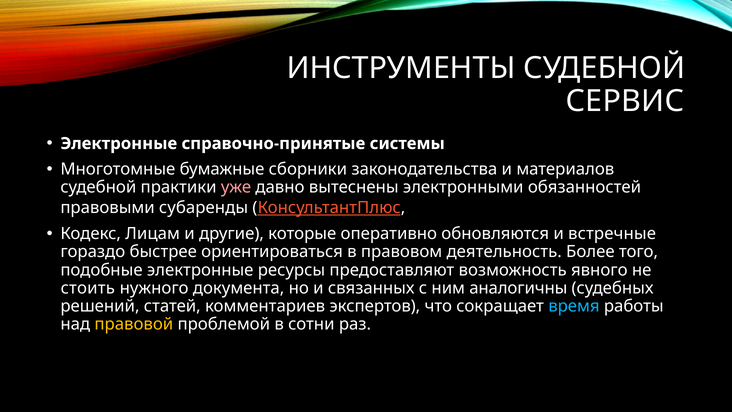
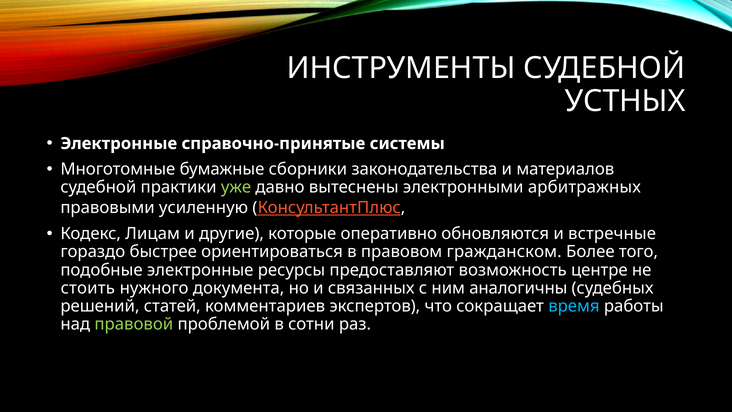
СЕРВИС: СЕРВИС -> УСТНЫХ (625, 101)
уже colour: pink -> light green (236, 187)
обязанностей: обязанностей -> арбитражных (584, 187)
субаренды: субаренды -> усиленную (204, 207)
деятельность: деятельность -> гражданском (504, 252)
явного: явного -> центре (599, 270)
правовой colour: yellow -> light green (134, 324)
